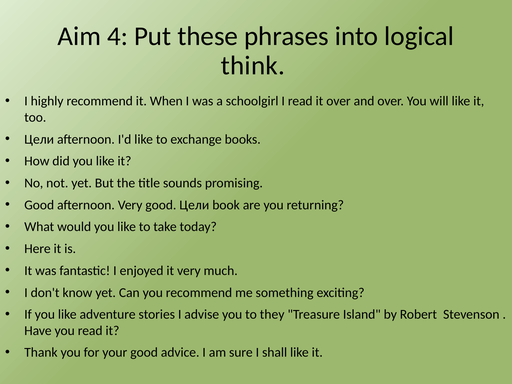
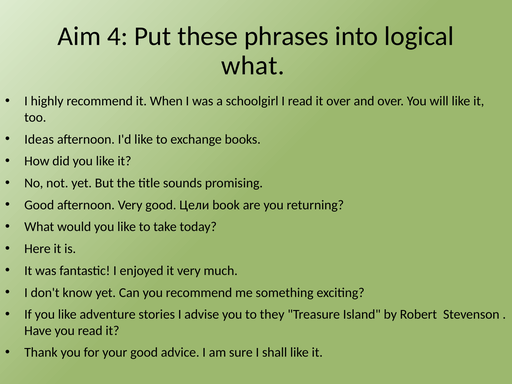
think: think -> what (253, 65)
Цели: Цели -> Ideas (39, 139)
